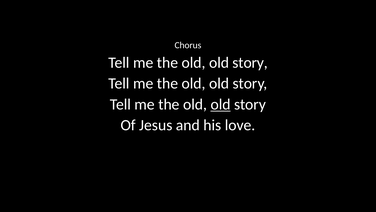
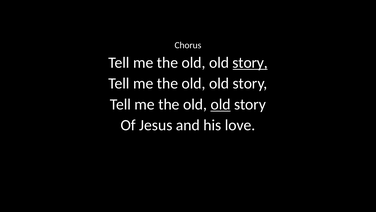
story underline: none -> present (250, 62)
